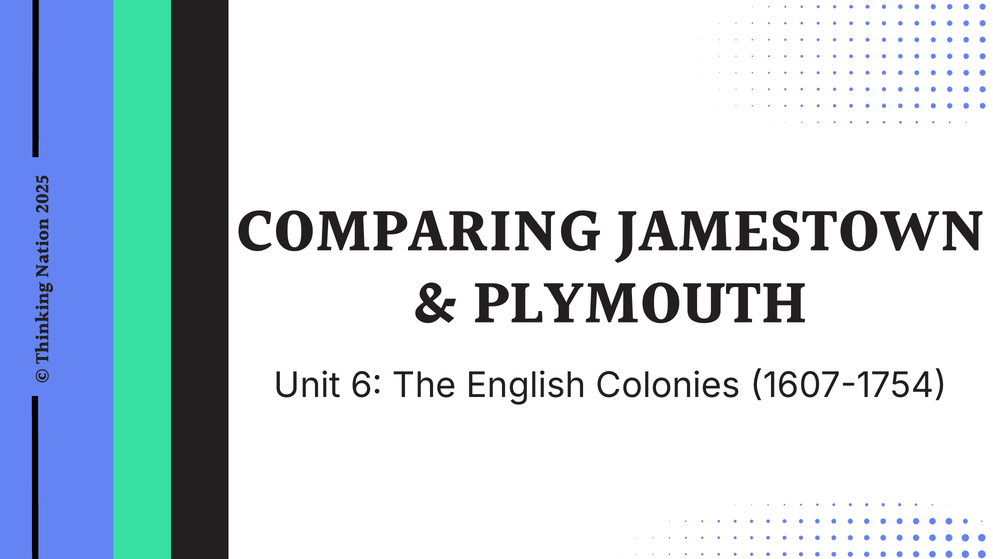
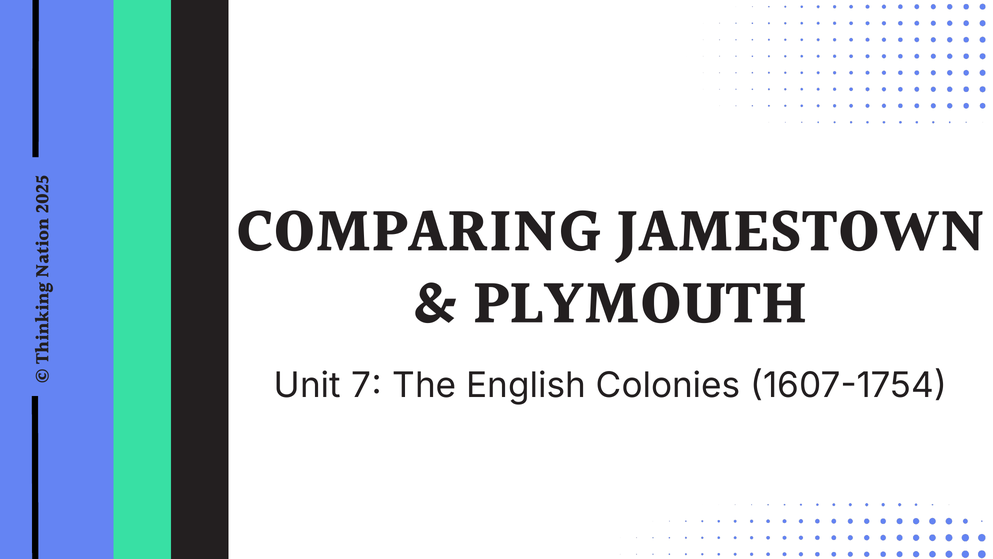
6: 6 -> 7 (366, 385)
